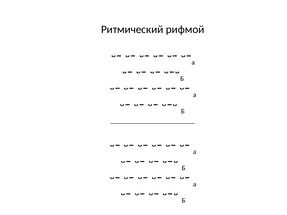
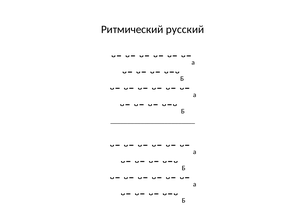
рифмой: рифмой -> русский (185, 29)
